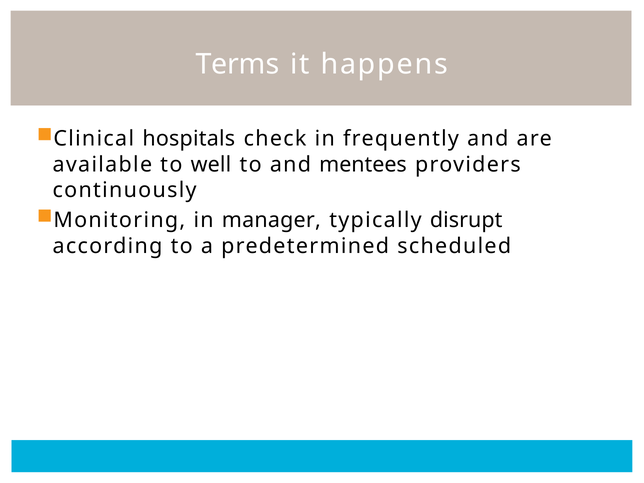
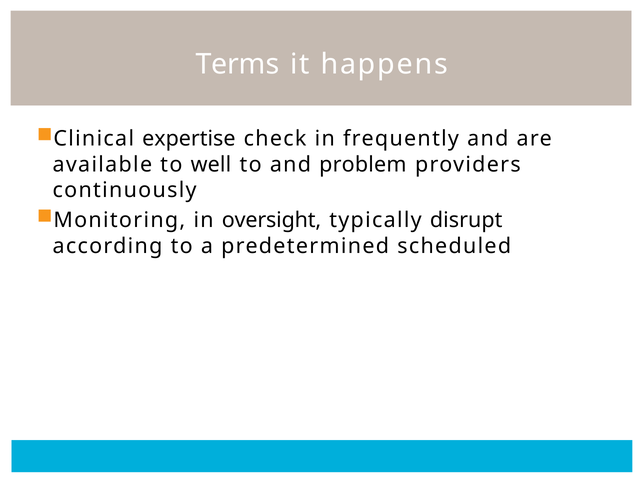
hospitals: hospitals -> expertise (189, 139)
mentees: mentees -> problem (363, 164)
manager: manager -> oversight (271, 220)
